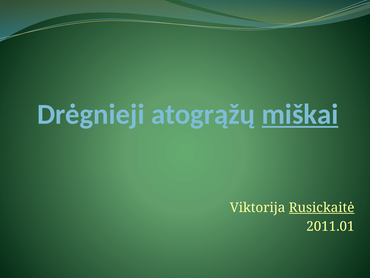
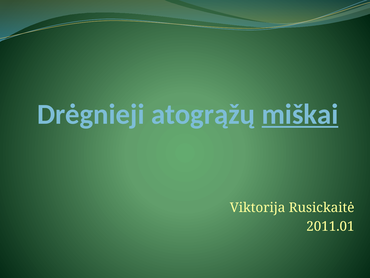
Rusickaitė underline: present -> none (322, 207)
